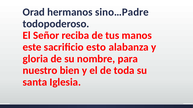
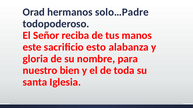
sino…Padre: sino…Padre -> solo…Padre (122, 12)
